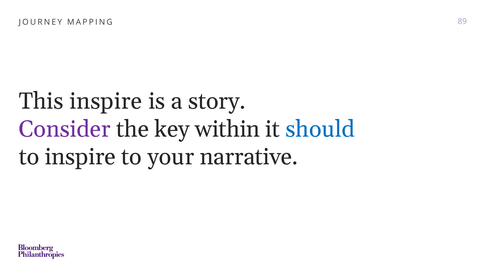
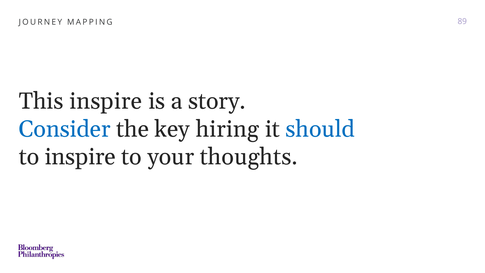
Consider colour: purple -> blue (65, 129)
within: within -> hiring (227, 129)
narrative: narrative -> thoughts (249, 157)
